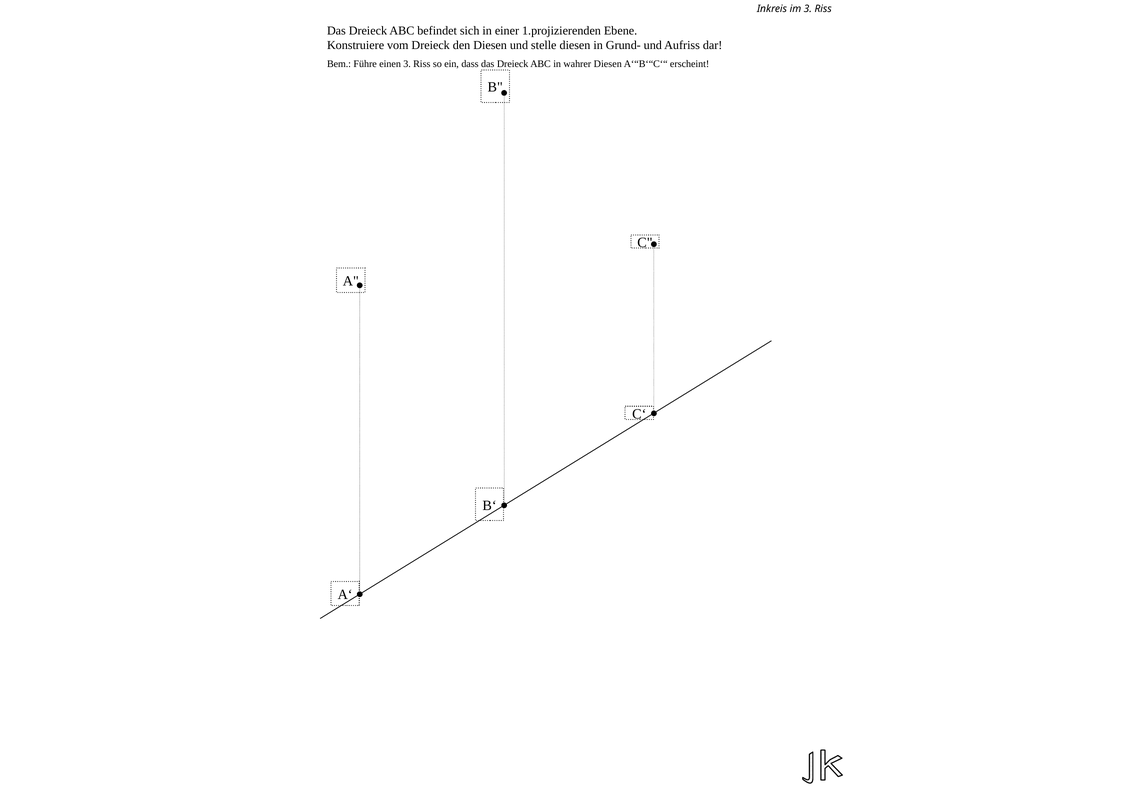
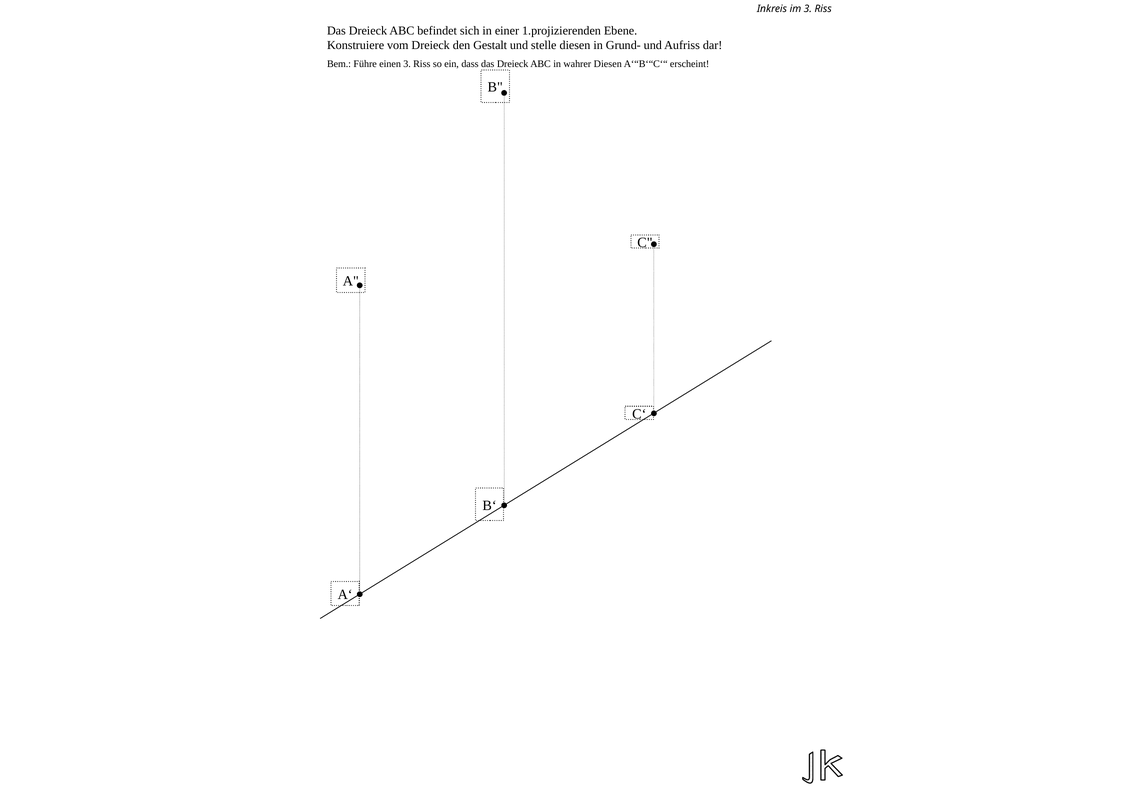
den Diesen: Diesen -> Gestalt (490, 46)
